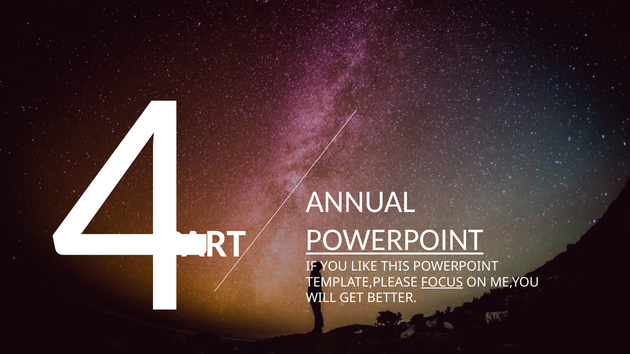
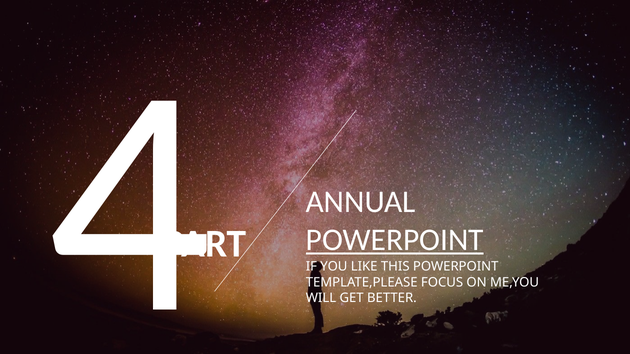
FOCUS underline: present -> none (442, 283)
